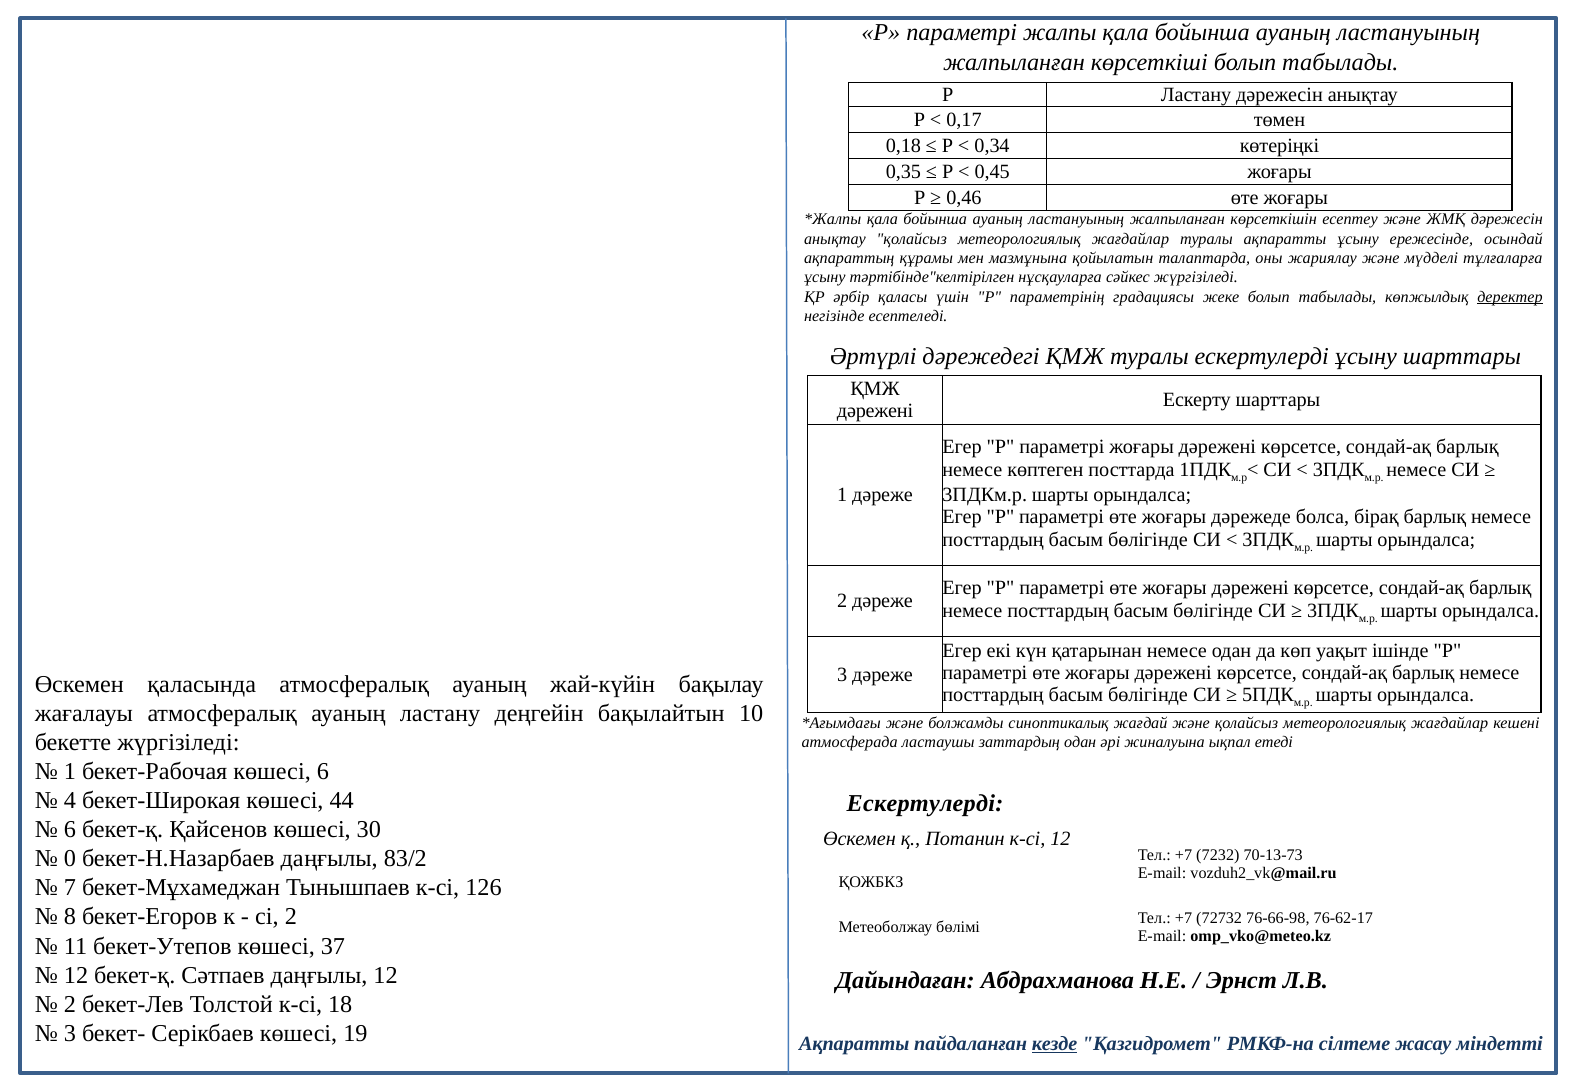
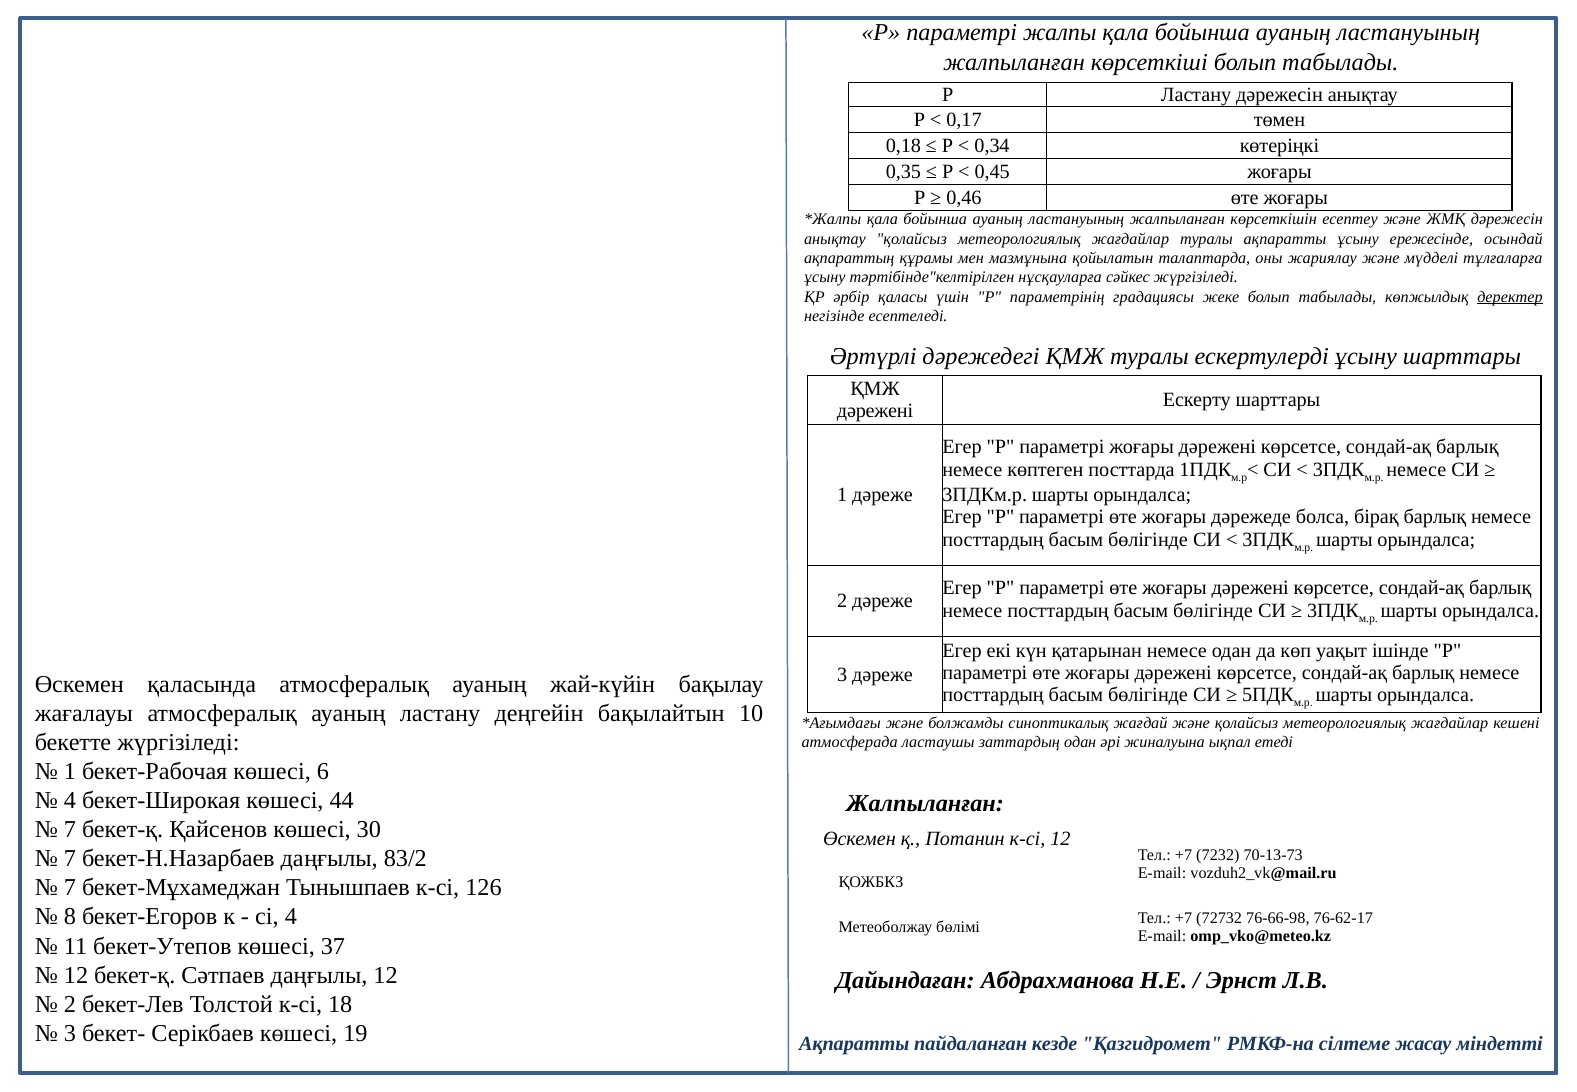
Ескертулерді: Ескертулерді -> Жалпыланған (925, 803)
6: 6 -> 7 (70, 829)
0: 0 -> 7 (70, 859)
сі 2: 2 -> 4 (291, 917)
кезде underline: present -> none (1055, 1044)
